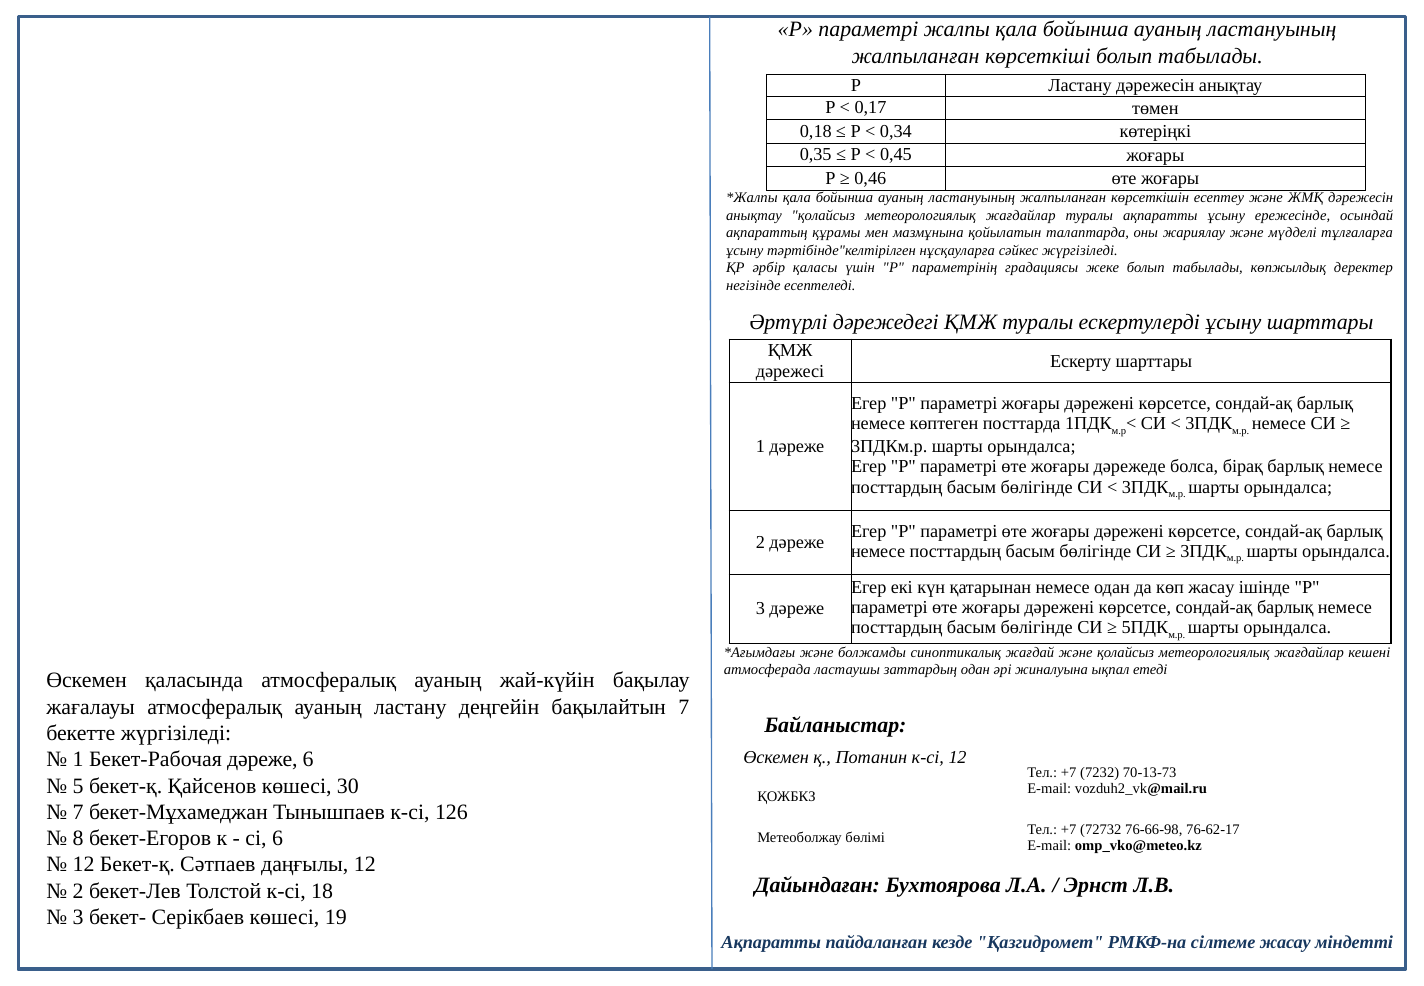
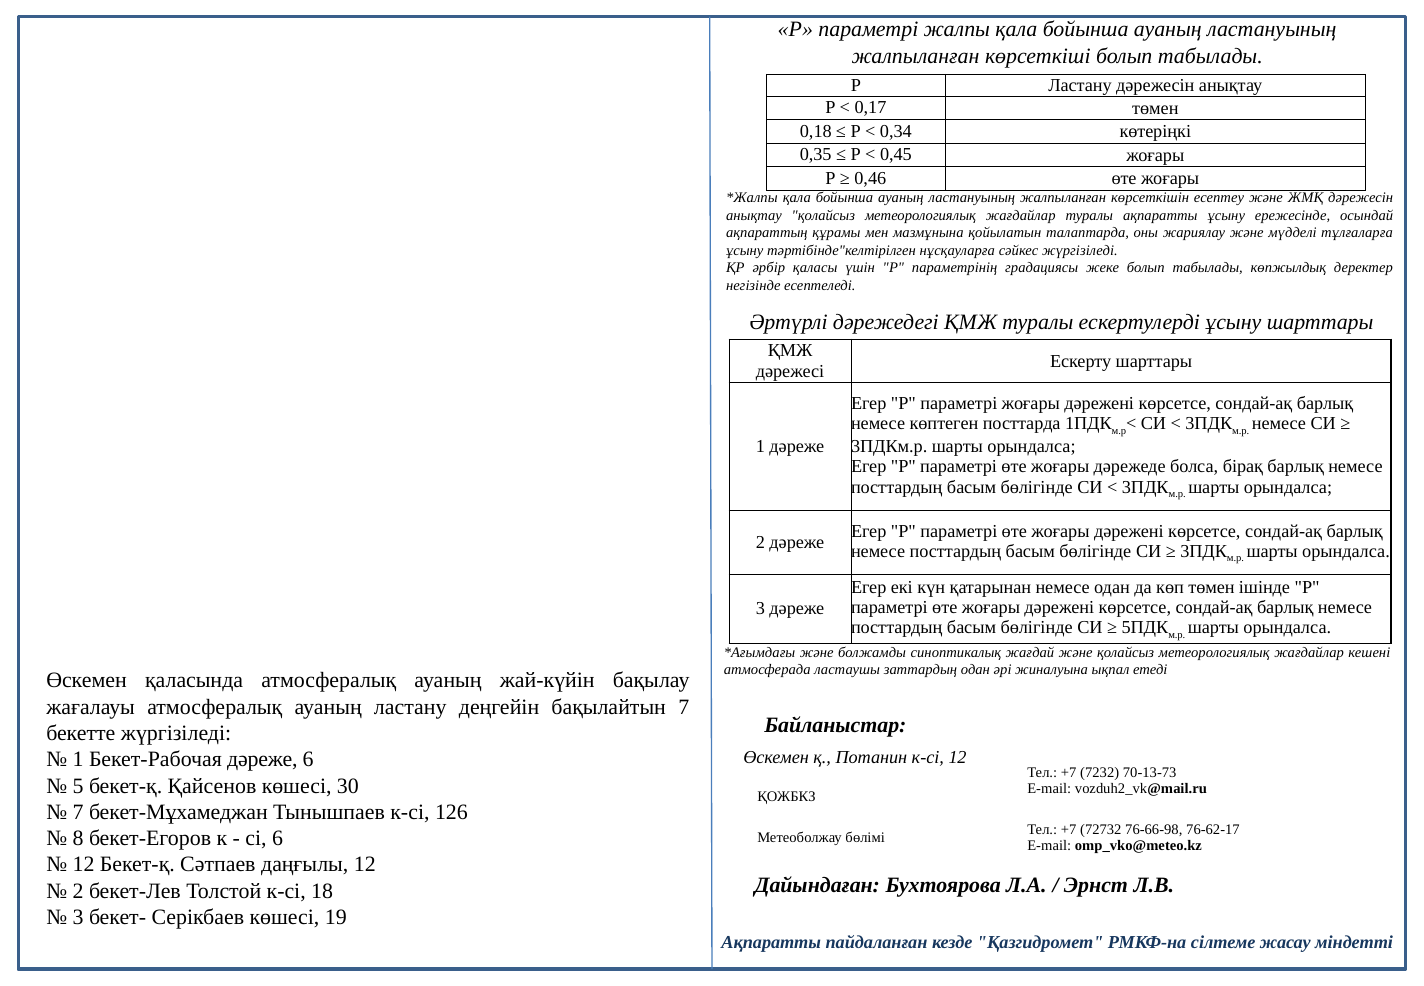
көп жасау: жасау -> төмен (1211, 587)
